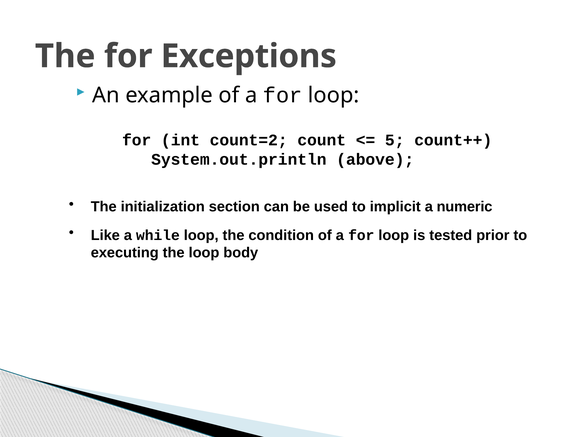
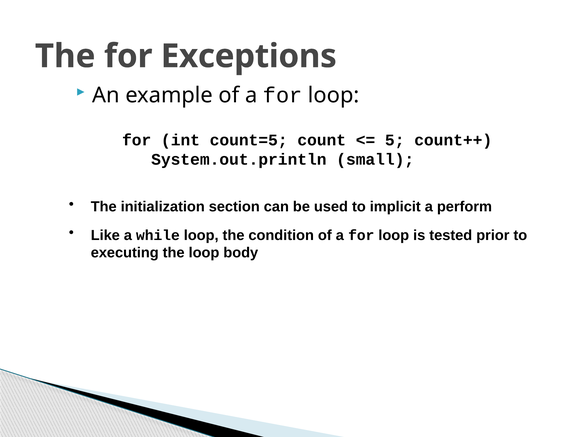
count=2: count=2 -> count=5 (249, 140)
above: above -> small (375, 160)
numeric: numeric -> perform (464, 207)
